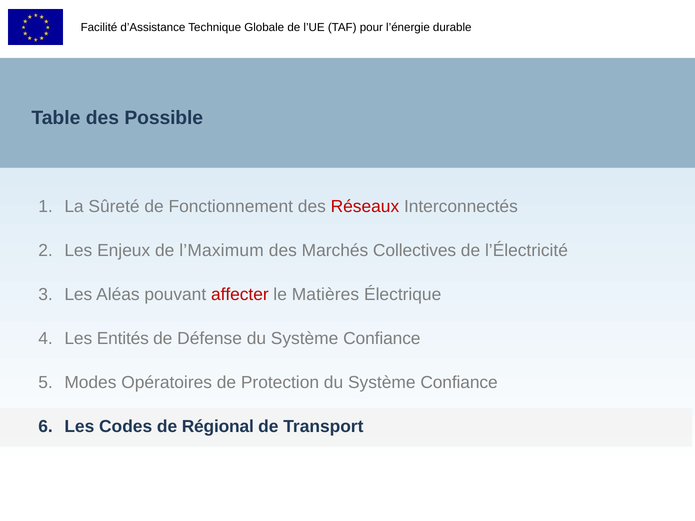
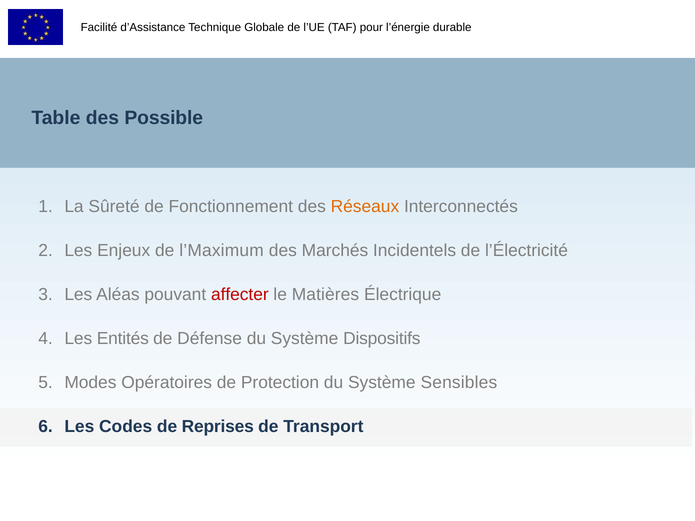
Réseaux colour: red -> orange (365, 206)
Collectives: Collectives -> Incidentels (415, 250)
Défense du Système Confiance: Confiance -> Dispositifs (382, 338)
Protection du Système Confiance: Confiance -> Sensibles (459, 382)
Régional: Régional -> Reprises (218, 427)
